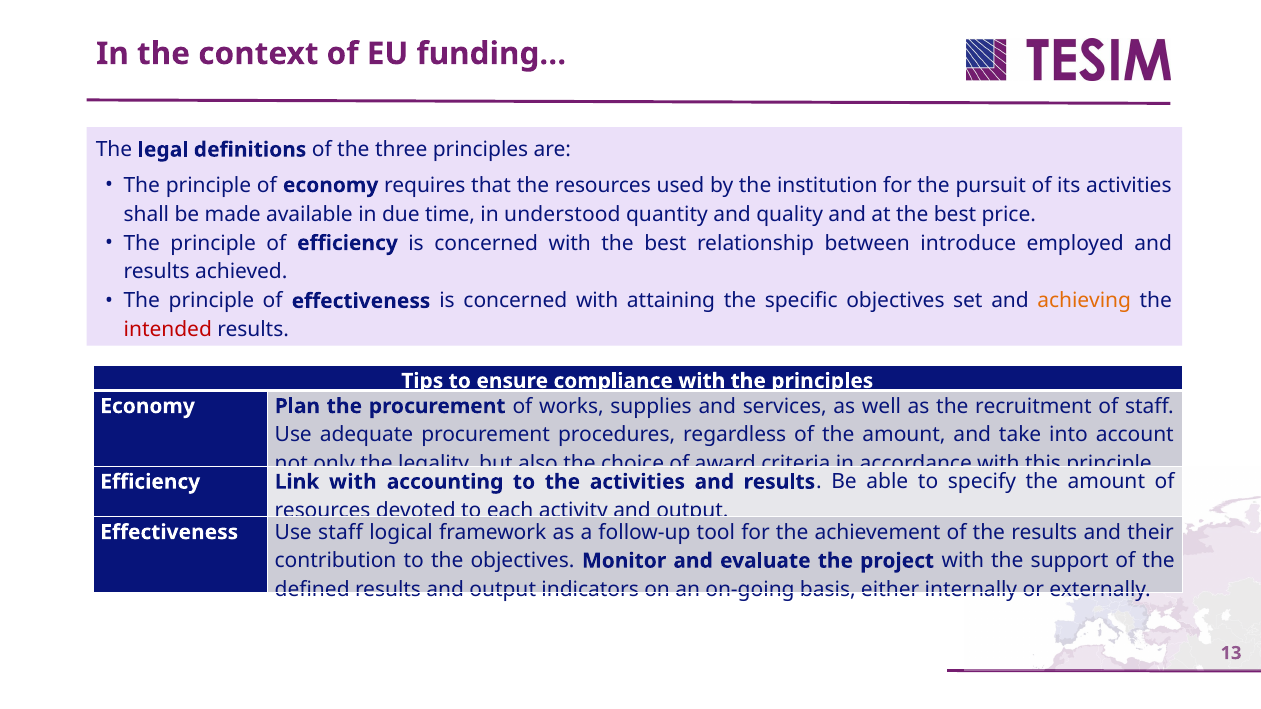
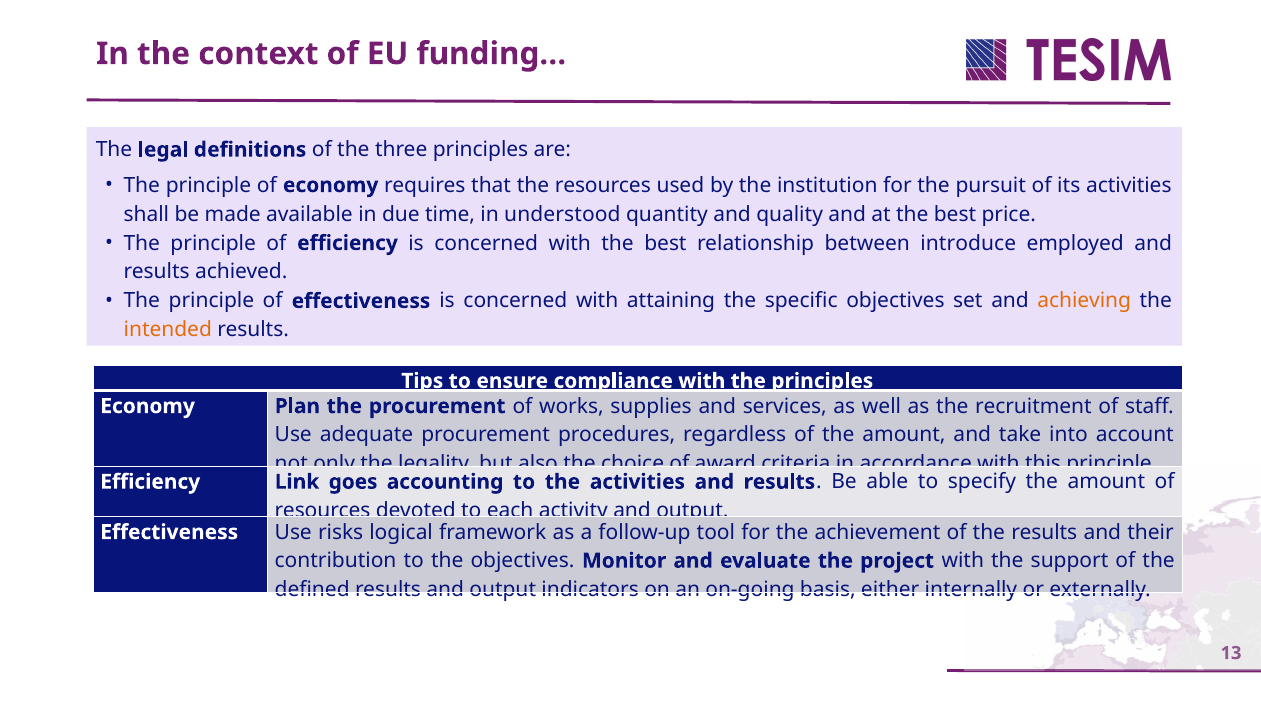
intended colour: red -> orange (168, 330)
Link with: with -> goes (353, 482)
Use staff: staff -> risks (341, 532)
